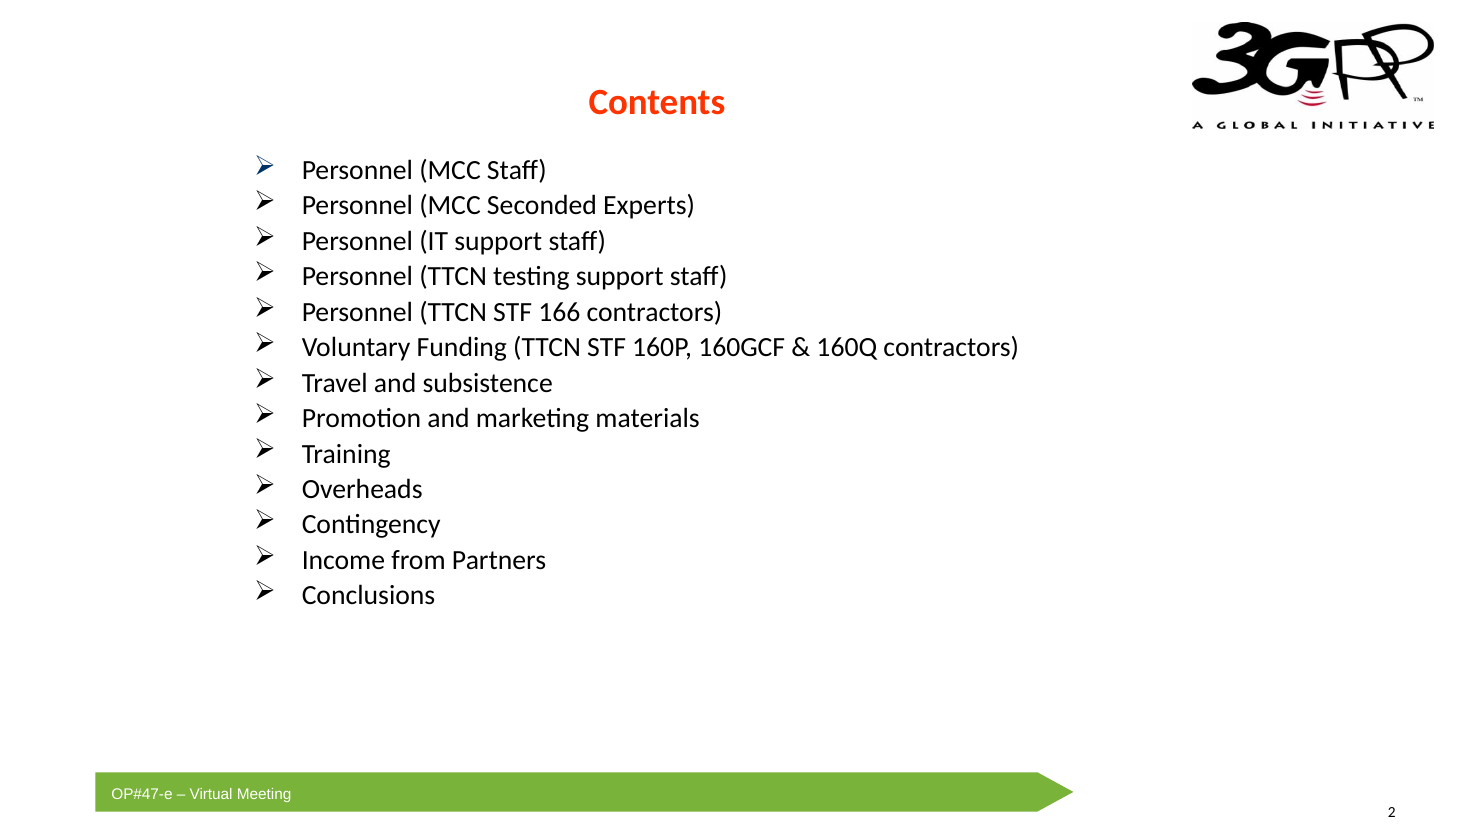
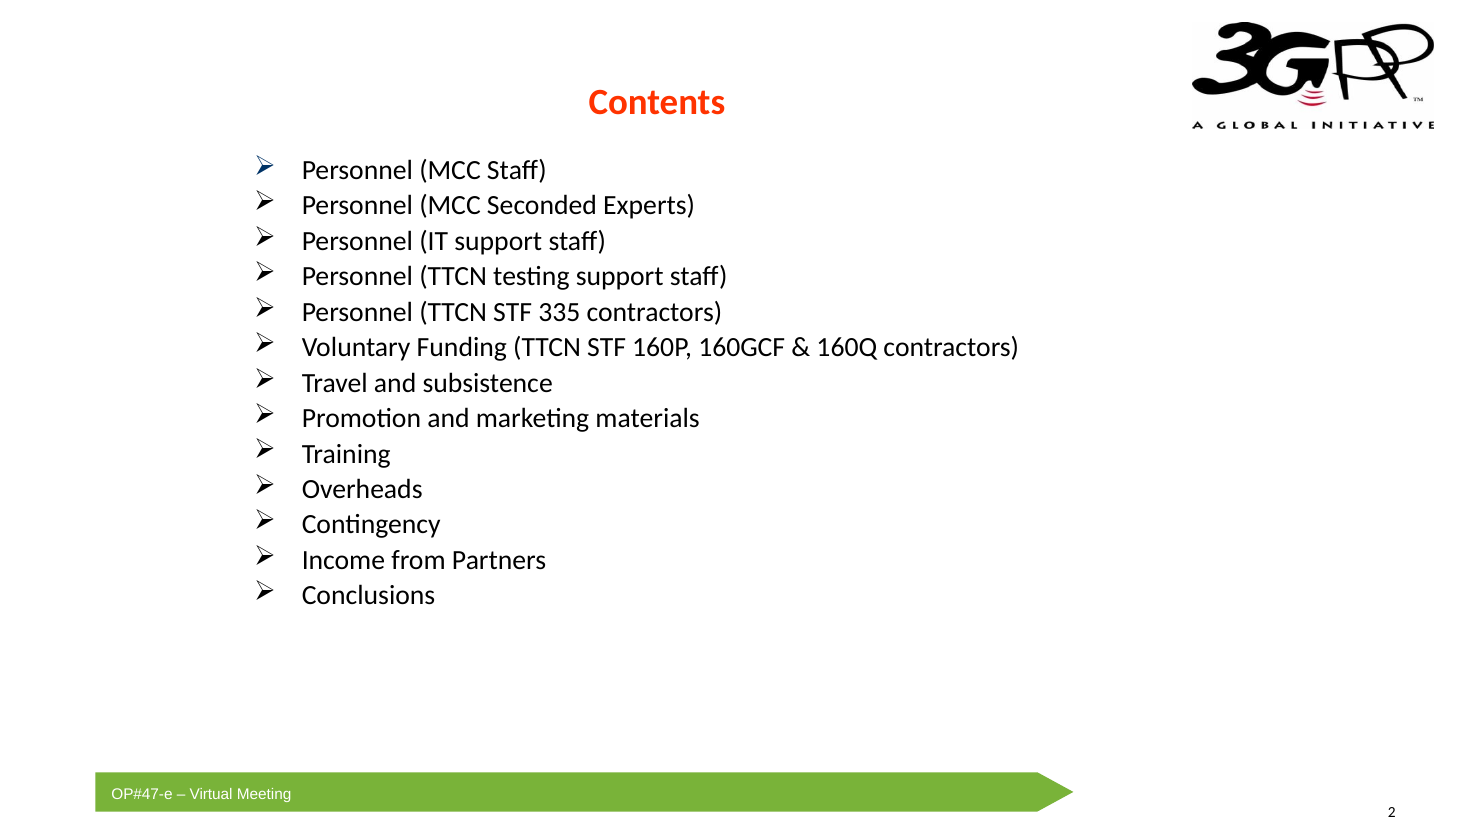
166: 166 -> 335 (559, 312)
